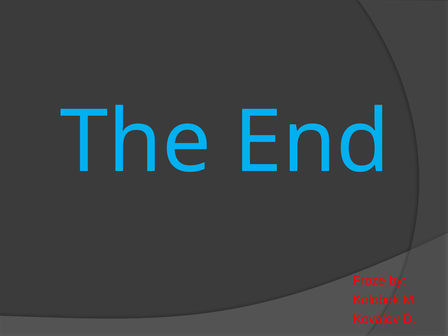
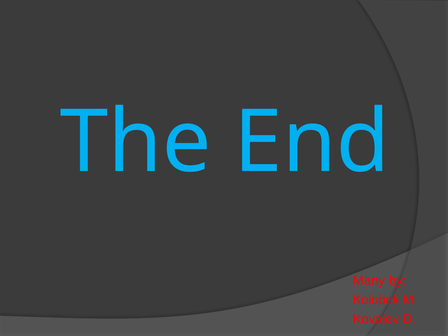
Froze: Froze -> Many (369, 280)
